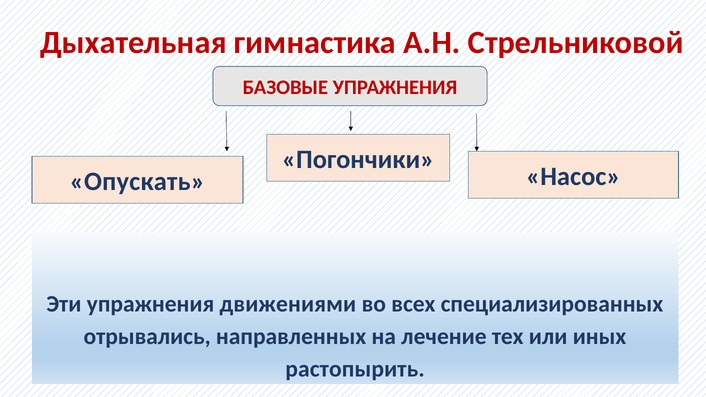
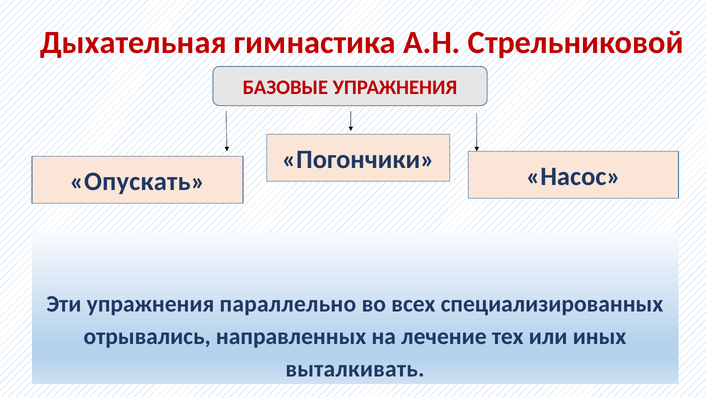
движениями: движениями -> параллельно (288, 304)
растопырить: растопырить -> выталкивать (355, 369)
